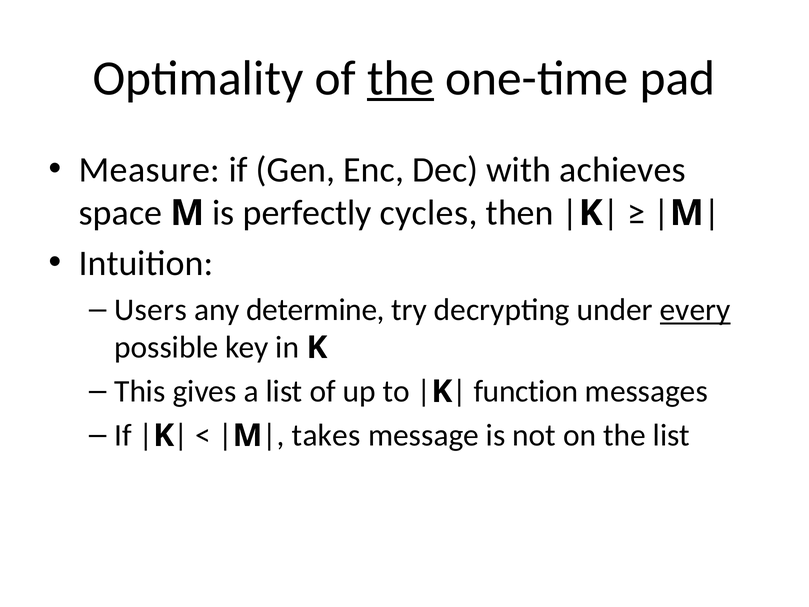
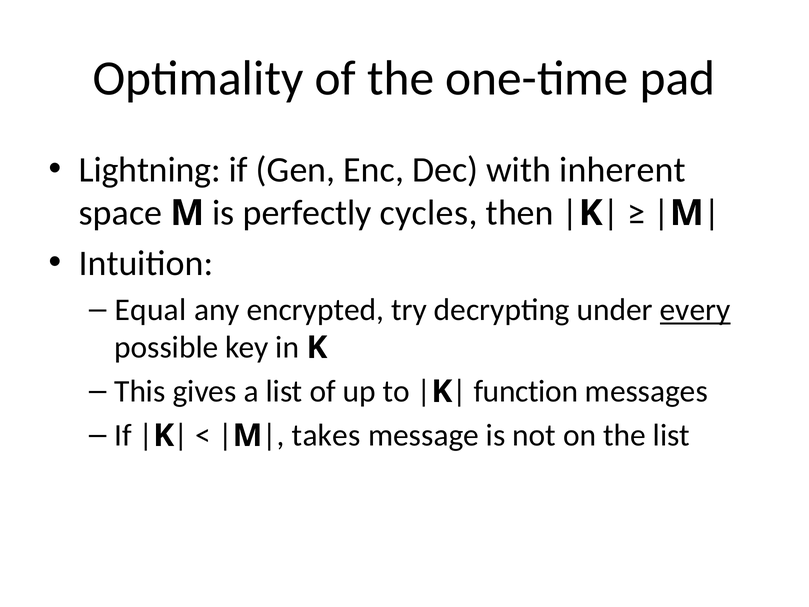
the underline: present -> none (401, 78)
Measure: Measure -> Lightning (150, 170)
achieves: achieves -> inherent (623, 170)
Users: Users -> Equal (151, 310)
determine: determine -> encrypted (315, 310)
